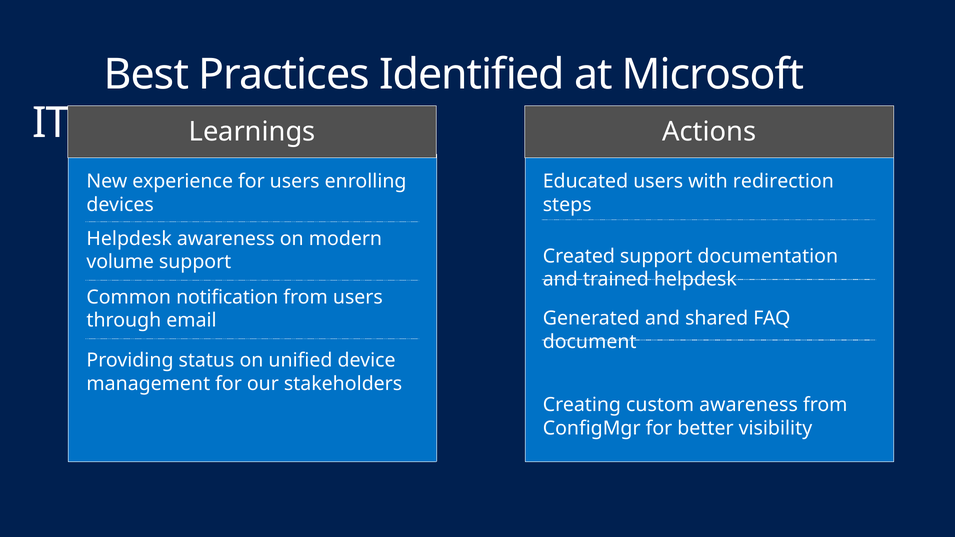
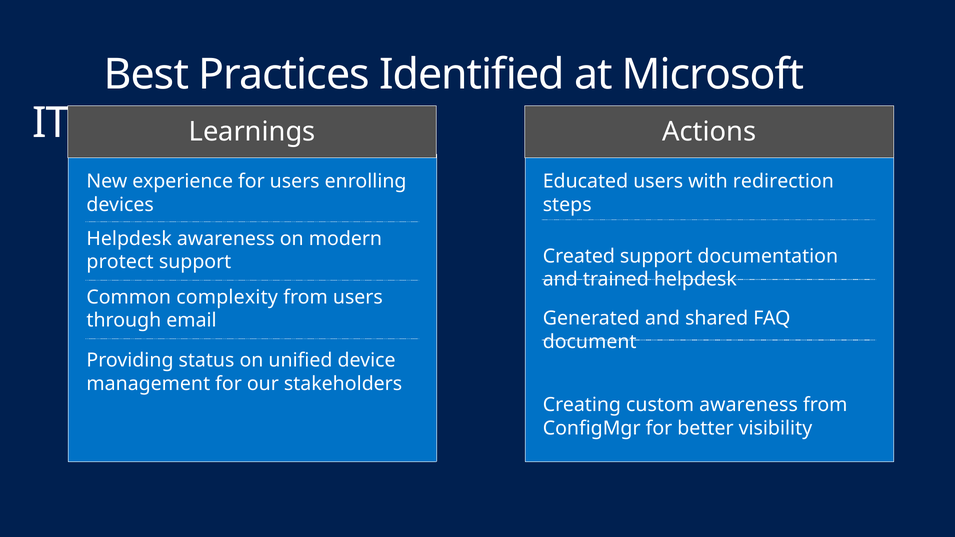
volume: volume -> protect (120, 262)
notification: notification -> complexity (227, 297)
